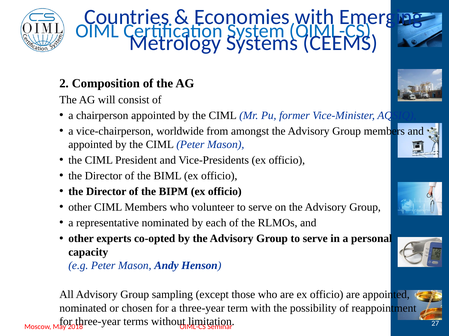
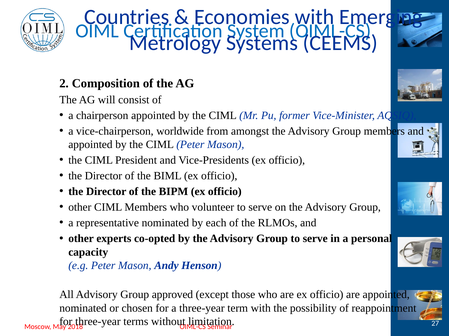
sampling: sampling -> approved (172, 295)
